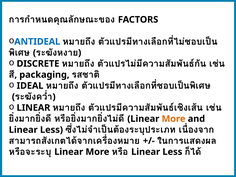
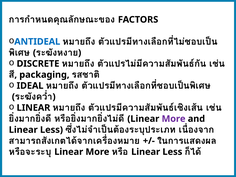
More colour: orange -> purple (174, 119)
